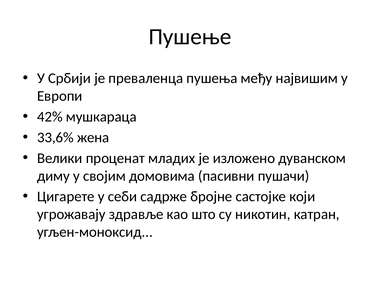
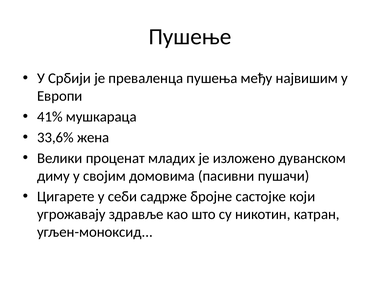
42%: 42% -> 41% (50, 117)
